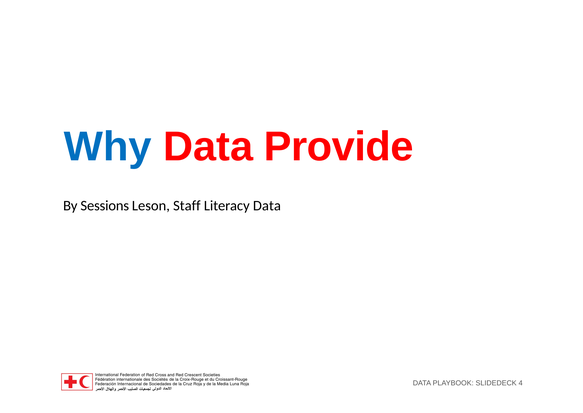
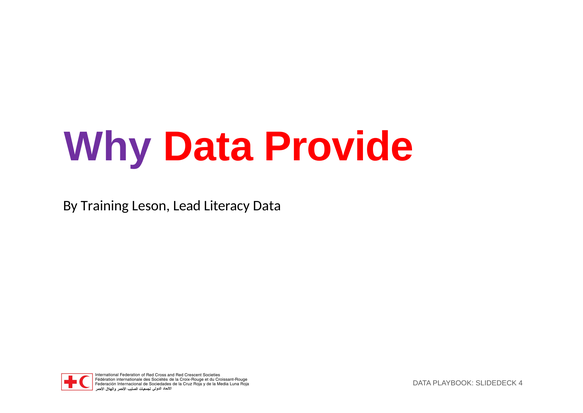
Why colour: blue -> purple (108, 146)
Sessions: Sessions -> Training (105, 205)
Staff: Staff -> Lead (187, 205)
